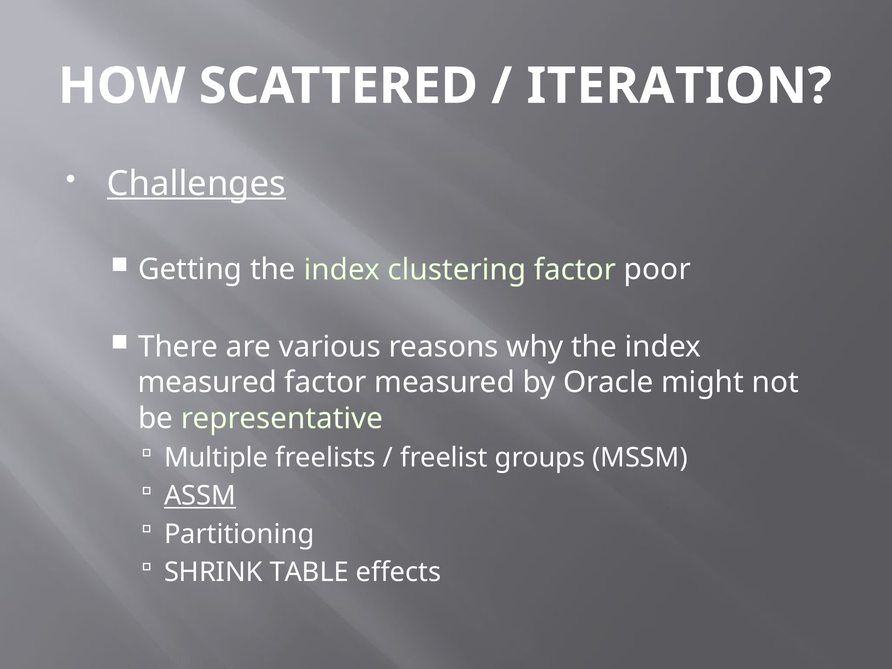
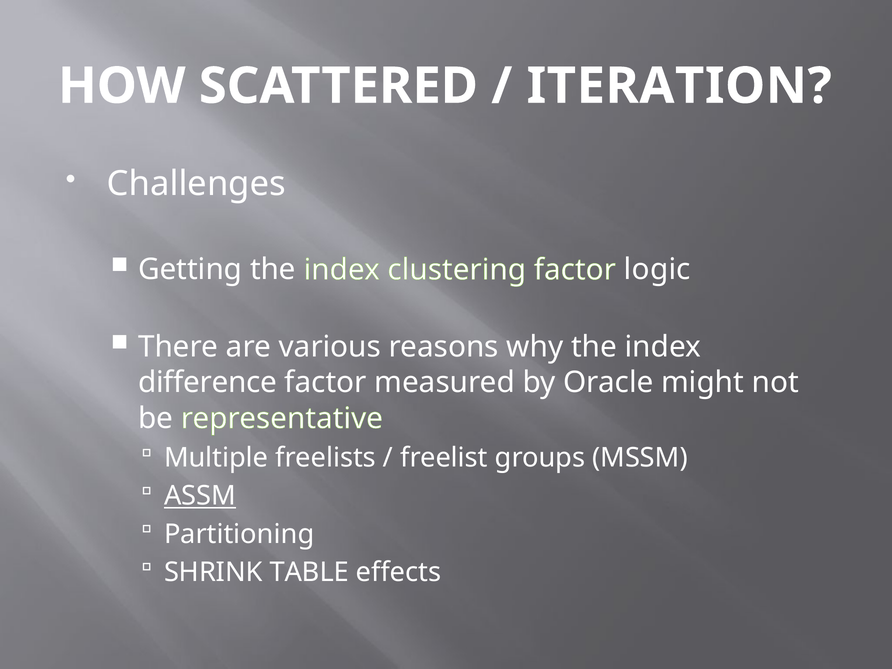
Challenges underline: present -> none (196, 184)
poor: poor -> logic (657, 270)
measured: measured -> difference (208, 383)
